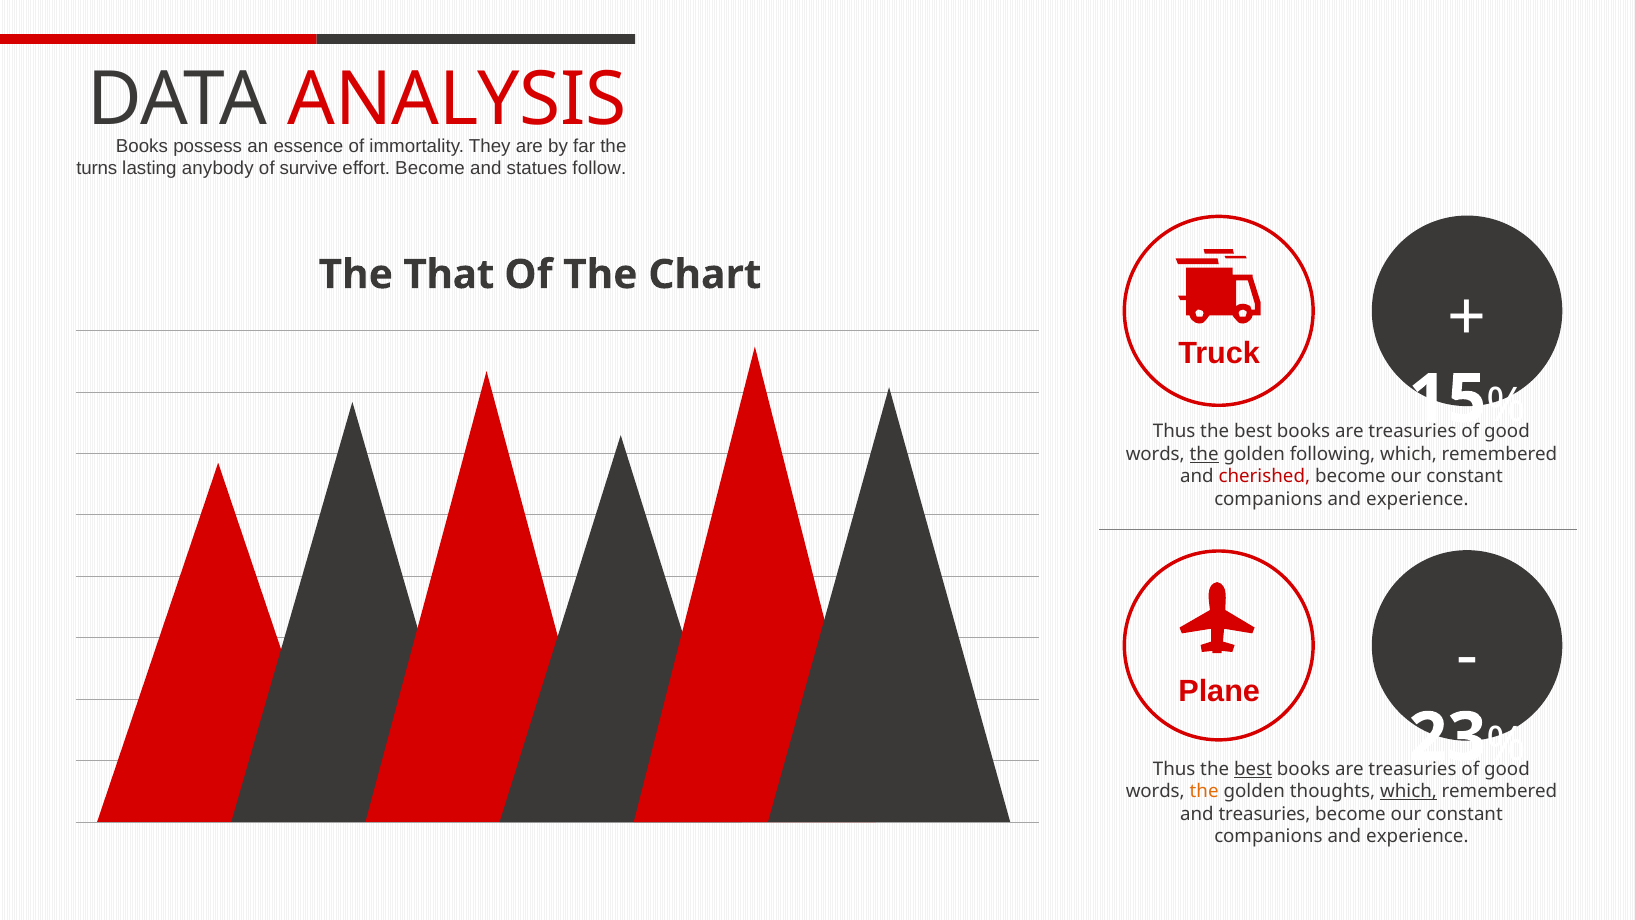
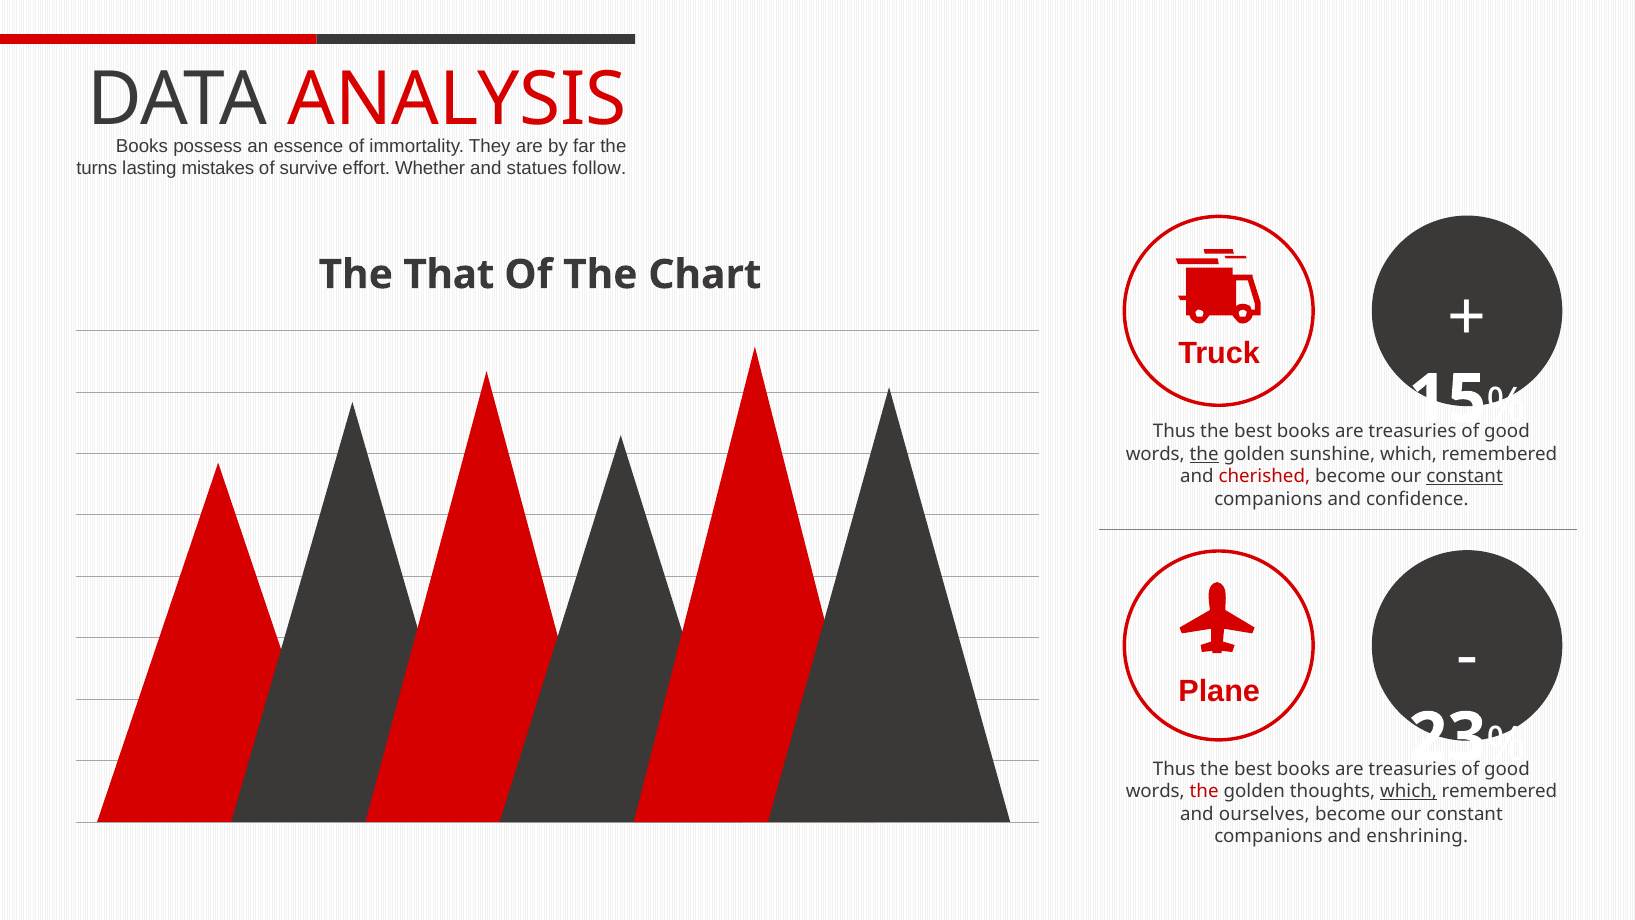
anybody: anybody -> mistakes (218, 169)
effort Become: Become -> Whether (430, 169)
following: following -> sunshine (1332, 454)
constant underline: none -> present (1465, 477)
experience: experience -> confidence (1417, 499)
best underline: present -> none (1253, 769)
the colour: orange -> red (1204, 791)
and treasuries: treasuries -> ourselves (1264, 814)
experience: experience -> enshrining (1417, 836)
